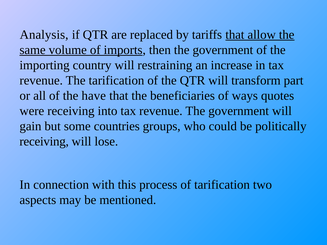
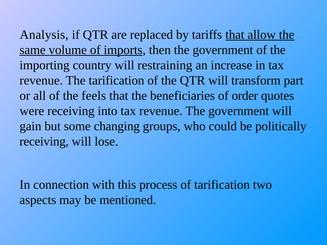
have: have -> feels (94, 96)
ways: ways -> order (245, 96)
countries: countries -> changing (117, 126)
